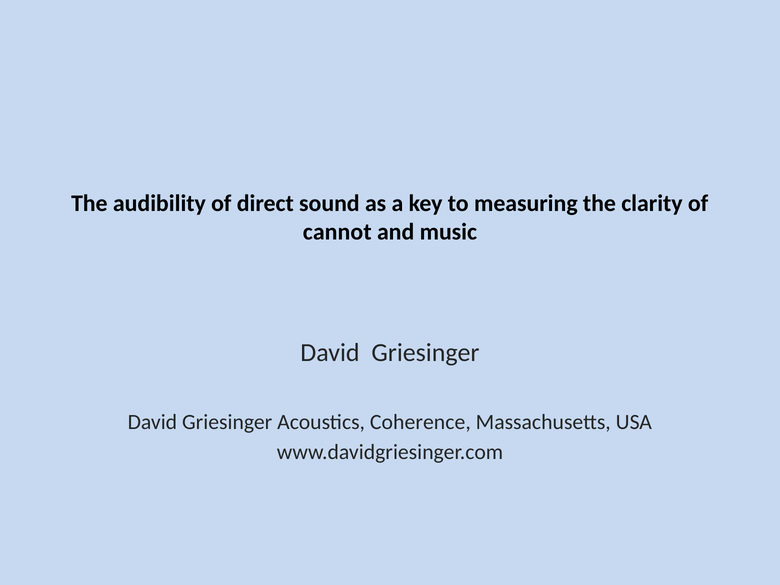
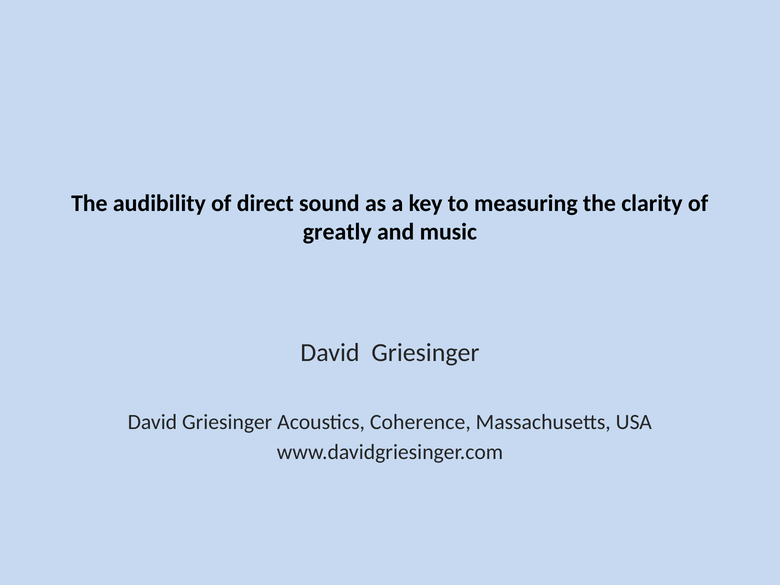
cannot: cannot -> greatly (337, 232)
